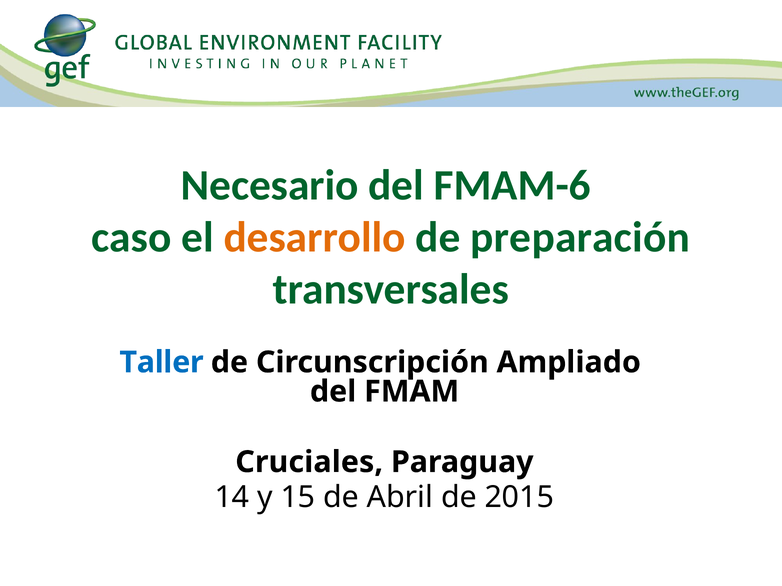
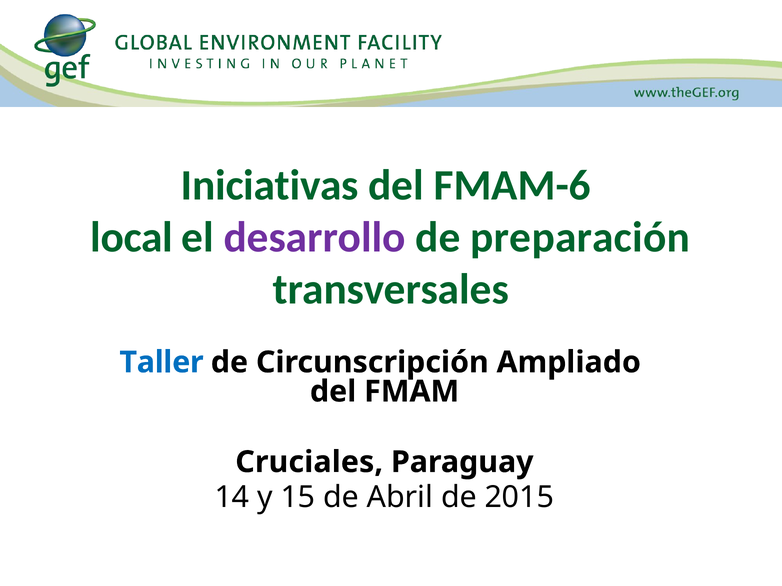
Necesario: Necesario -> Iniciativas (270, 186)
caso: caso -> local (132, 238)
desarrollo colour: orange -> purple (315, 238)
